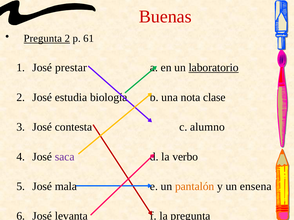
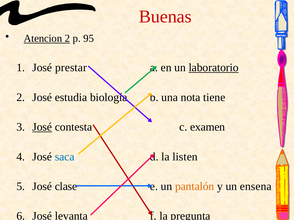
Pregunta: Pregunta -> Atencion (43, 38)
61: 61 -> 95 (89, 38)
clase: clase -> tiene (214, 98)
José underline: none -> present (42, 127)
alumno: alumno -> examen (208, 127)
saca colour: purple -> blue (65, 157)
verbo: verbo -> listen (185, 157)
mala: mala -> clase (66, 187)
